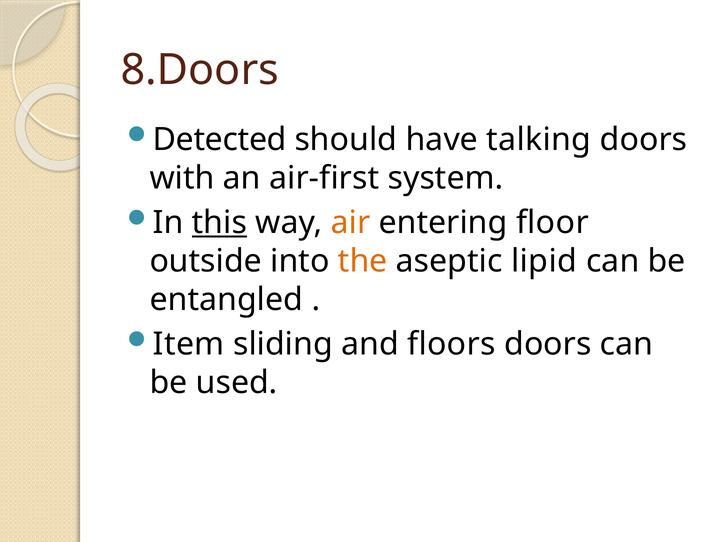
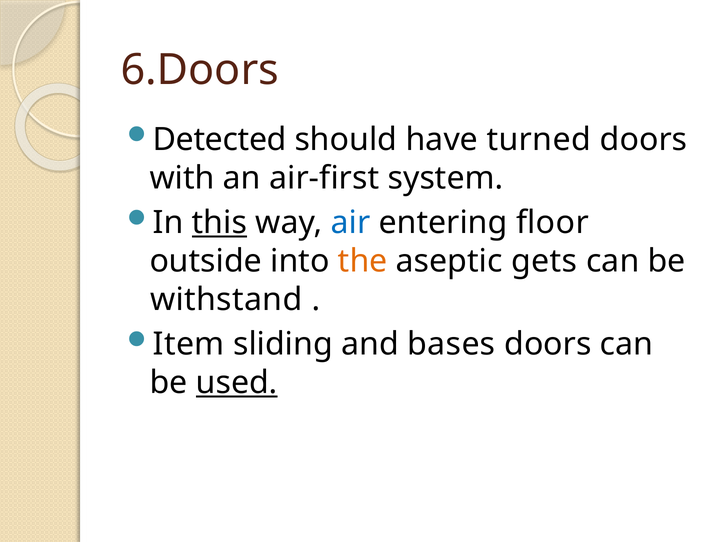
8.Doors: 8.Doors -> 6.Doors (200, 70)
talking: talking -> turned (539, 140)
air colour: orange -> blue (351, 223)
lipid: lipid -> gets (544, 261)
entangled: entangled -> withstand (226, 300)
floors: floors -> bases (451, 344)
used underline: none -> present (237, 383)
